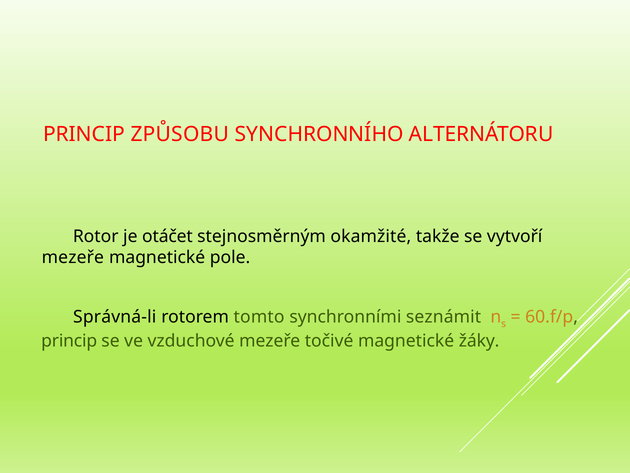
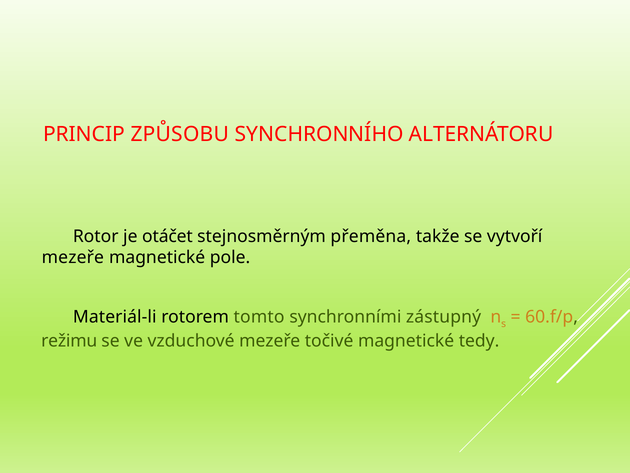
okamžité: okamžité -> přeměna (371, 236)
Správná-li: Správná-li -> Materiál-li (115, 317)
seznámit: seznámit -> zástupný (444, 317)
princip: princip -> režimu (69, 341)
žáky: žáky -> tedy (479, 341)
